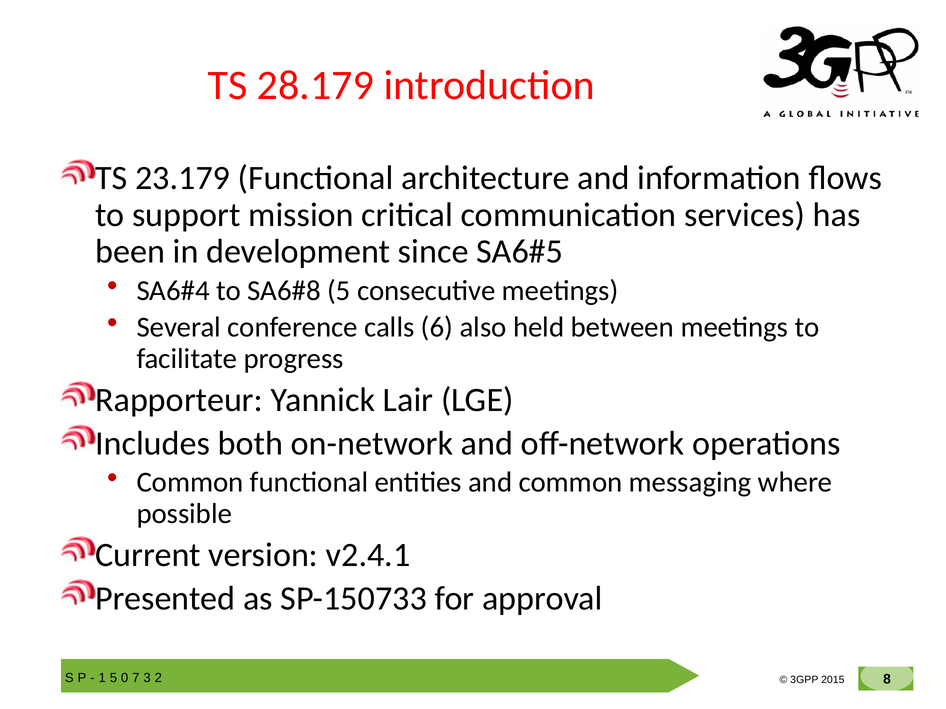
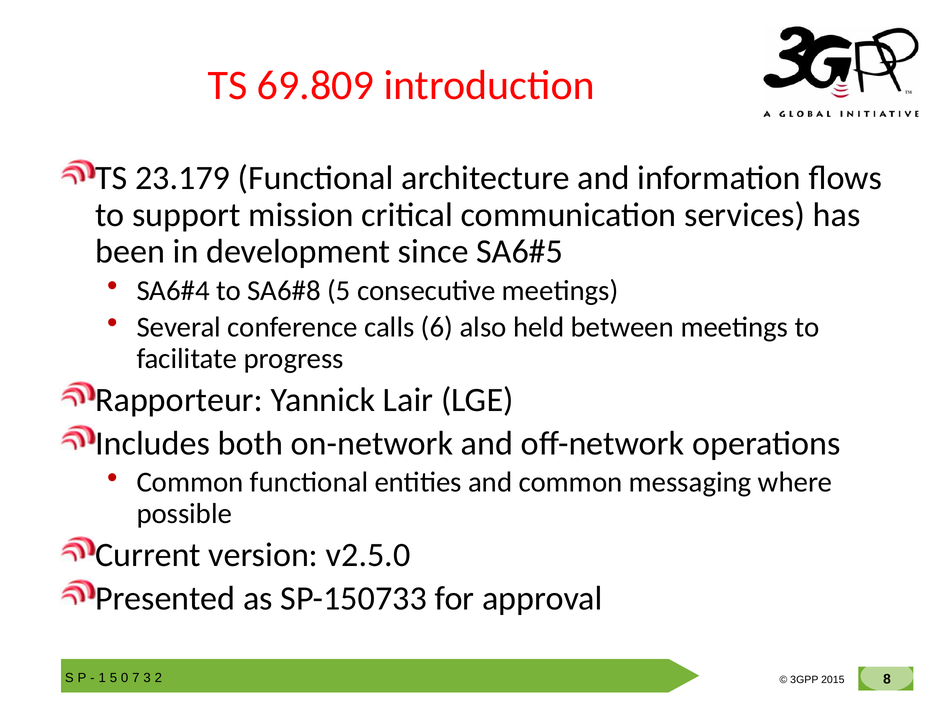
28.179: 28.179 -> 69.809 (315, 86)
v2.4.1: v2.4.1 -> v2.5.0 (368, 555)
